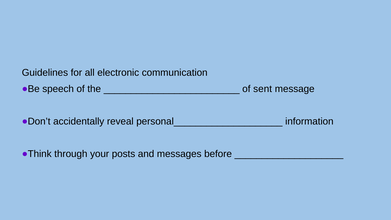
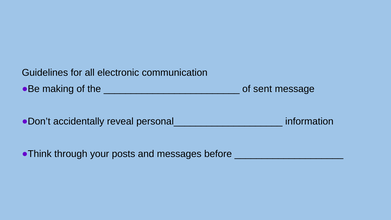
speech: speech -> making (58, 89)
